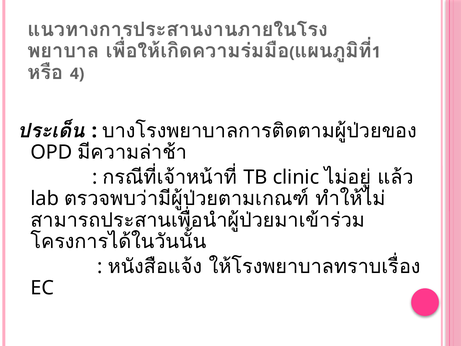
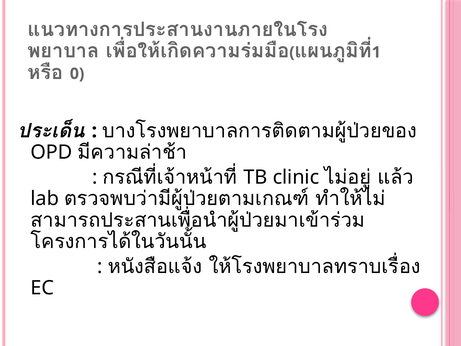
4: 4 -> 0 (77, 74)
